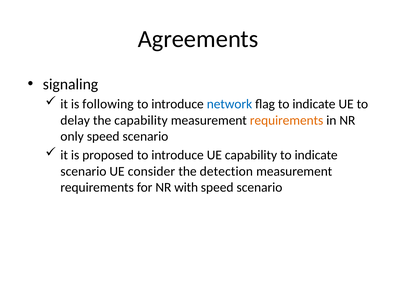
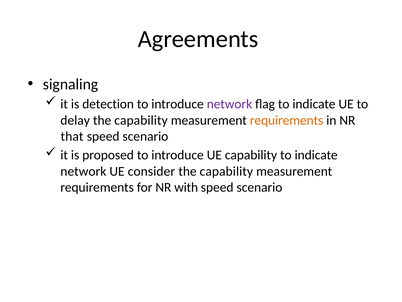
following: following -> detection (108, 104)
network colour: blue -> purple (229, 104)
only: only -> that (72, 136)
scenario: scenario -> network (83, 171)
detection: detection -> capability (226, 171)
